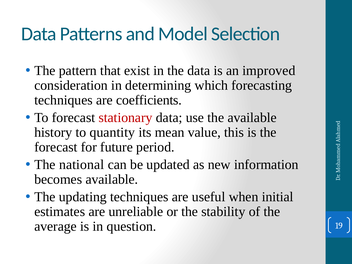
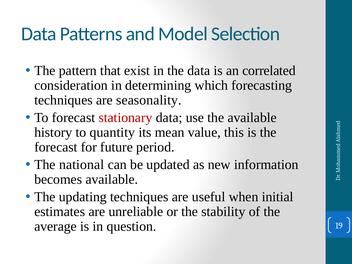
improved: improved -> correlated (269, 71)
coefficients: coefficients -> seasonality (149, 100)
